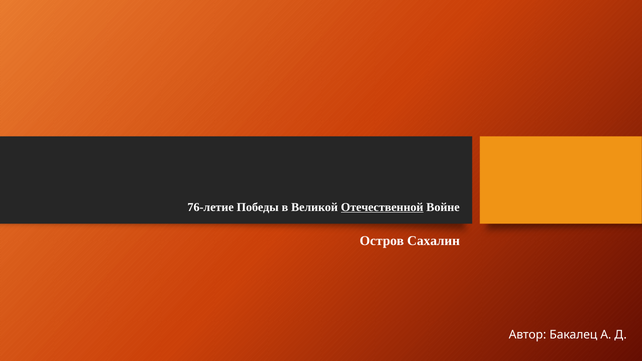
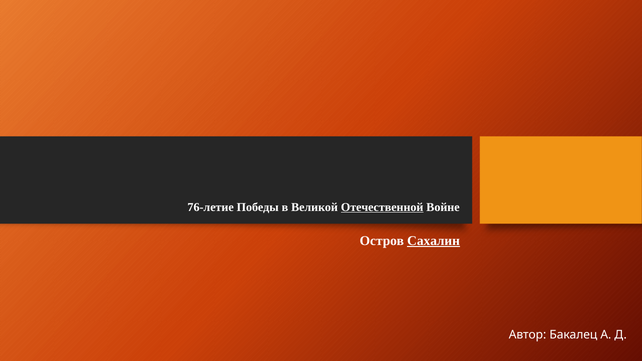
Сахалин underline: none -> present (434, 241)
